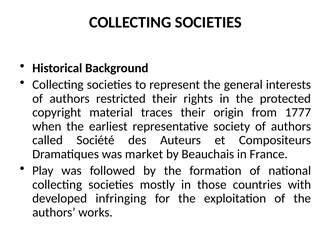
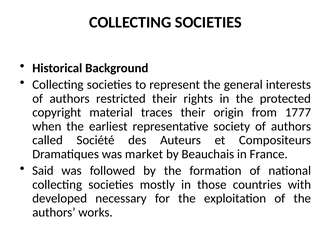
Play: Play -> Said (43, 171)
infringing: infringing -> necessary (121, 199)
